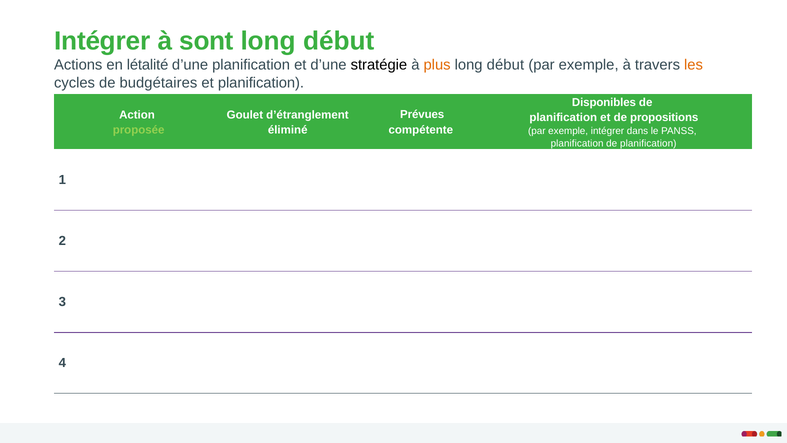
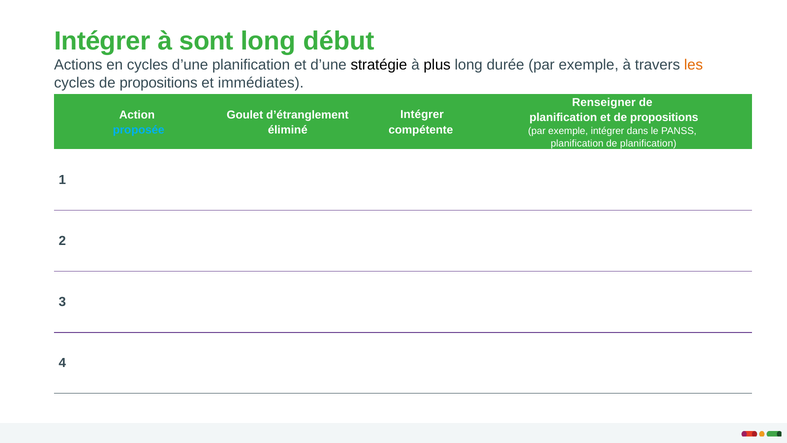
en létalité: létalité -> cycles (147, 65)
plus colour: orange -> black (437, 65)
début: début -> durée (505, 65)
cycles de budgétaires: budgétaires -> propositions (159, 83)
et planification: planification -> immédiates (261, 83)
Disponibles: Disponibles -> Renseigner (604, 102)
Prévues: Prévues -> Intégrer (422, 114)
proposée colour: light green -> light blue (139, 130)
